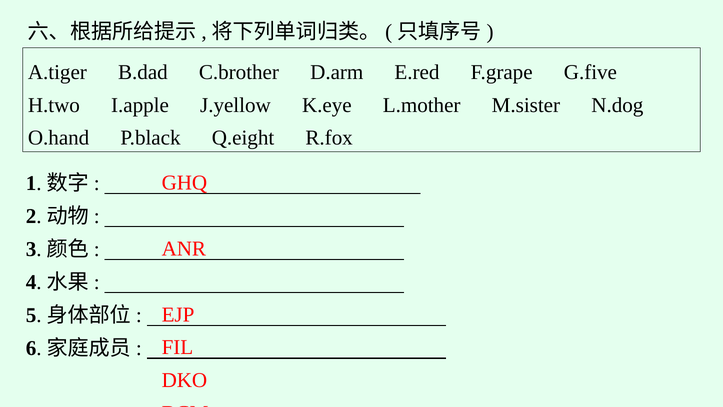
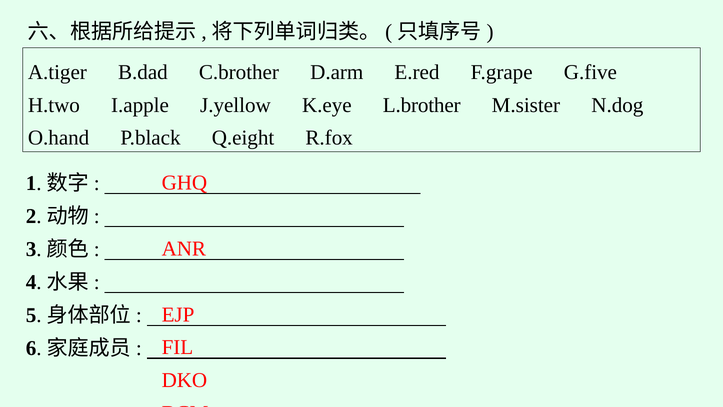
L.mother: L.mother -> L.brother (422, 105)
